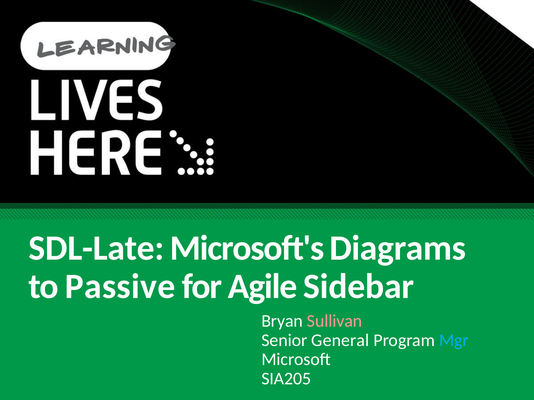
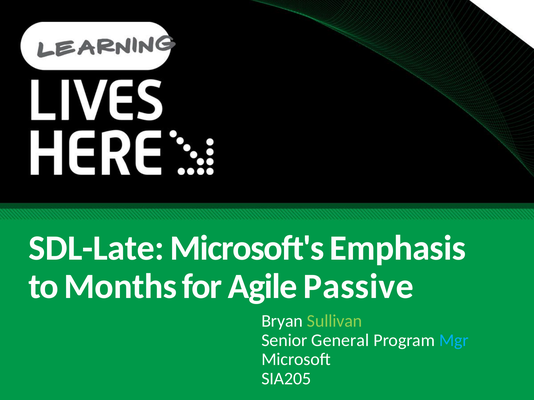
Diagrams: Diagrams -> Emphasis (398, 248)
Passive: Passive -> Months (120, 287)
Sidebar: Sidebar -> Passive (358, 287)
Sullivan colour: pink -> light green (335, 321)
